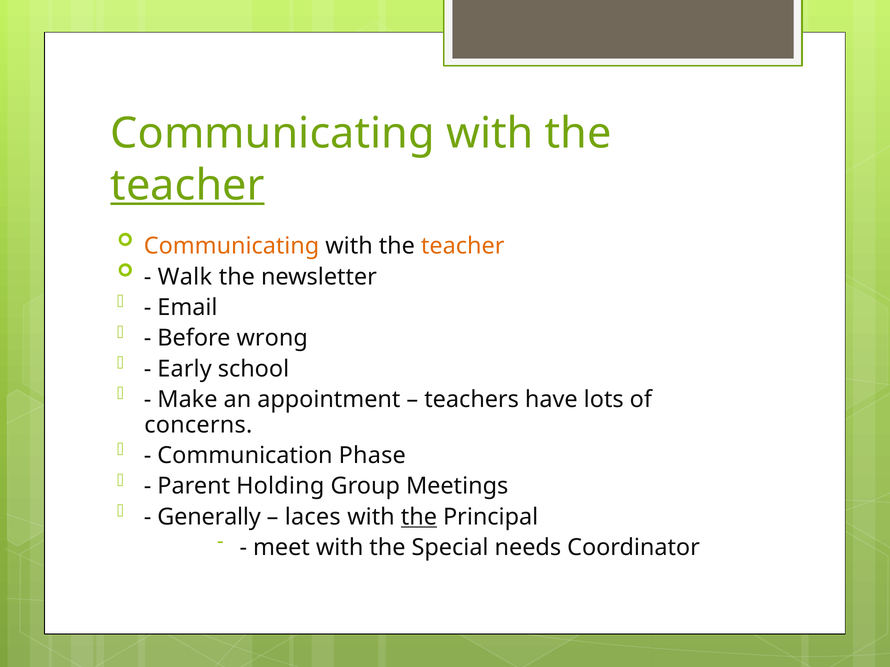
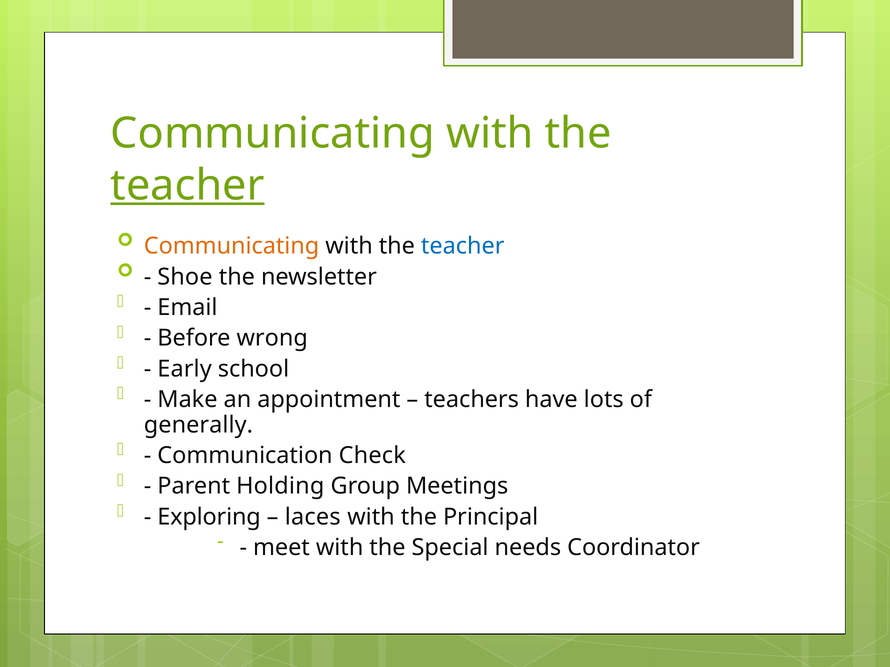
teacher colour: orange -> blue (463, 246)
Walk: Walk -> Shoe (185, 277)
concerns: concerns -> generally (198, 425)
Phase: Phase -> Check (372, 456)
Generally: Generally -> Exploring (209, 517)
the underline: present -> none (419, 517)
